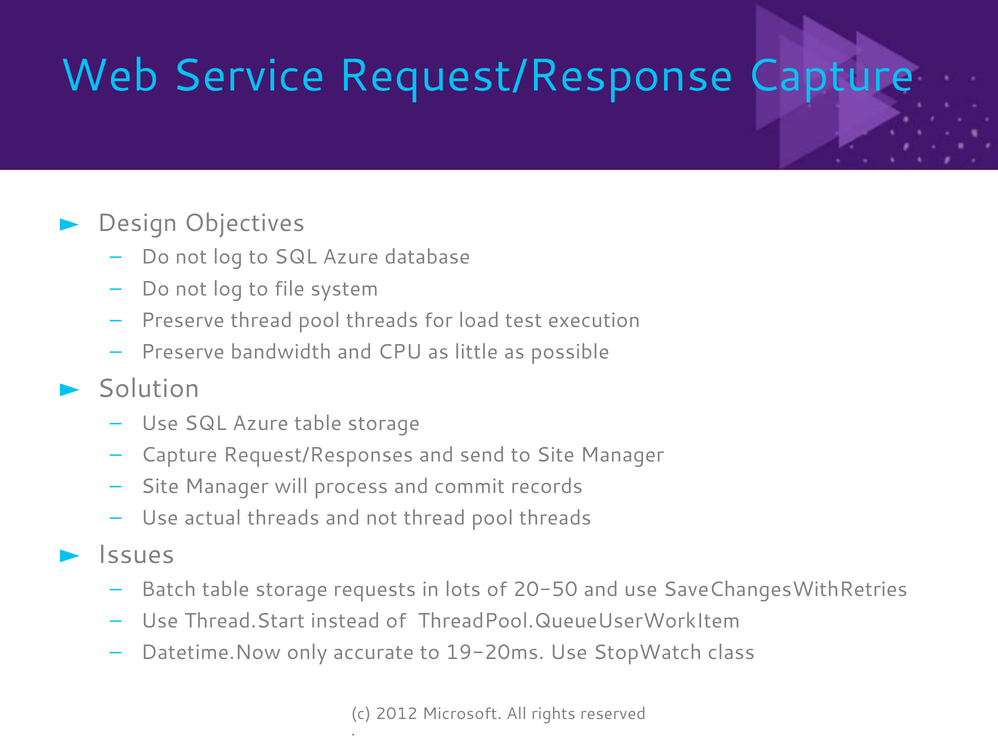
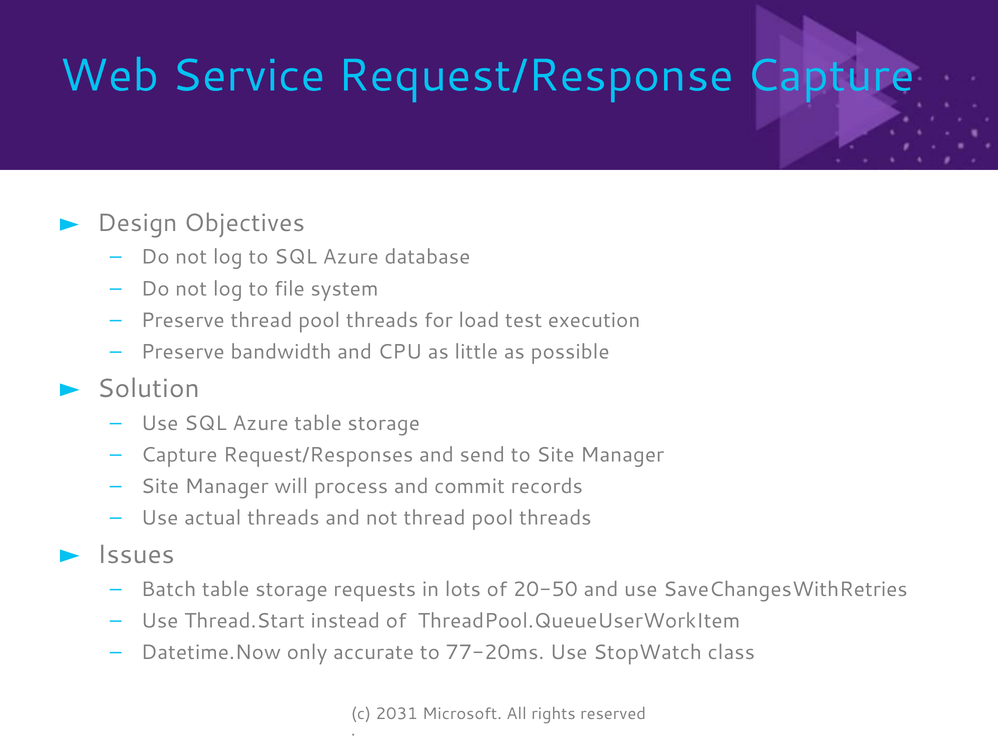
19-20ms: 19-20ms -> 77-20ms (495, 652)
2012: 2012 -> 2031 (397, 713)
